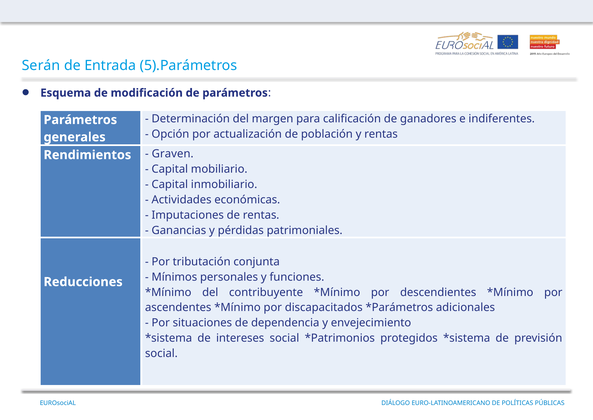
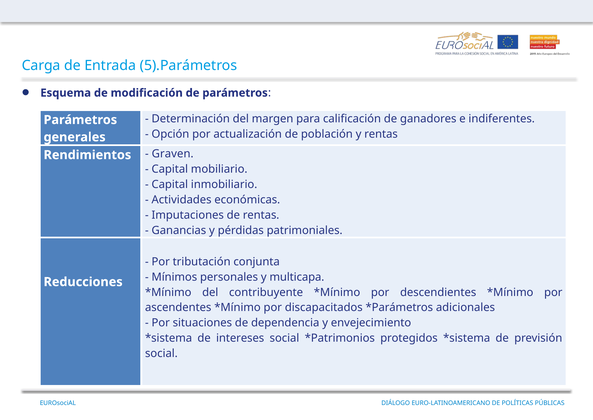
Serán: Serán -> Carga (41, 66)
funciones: funciones -> multicapa (297, 277)
